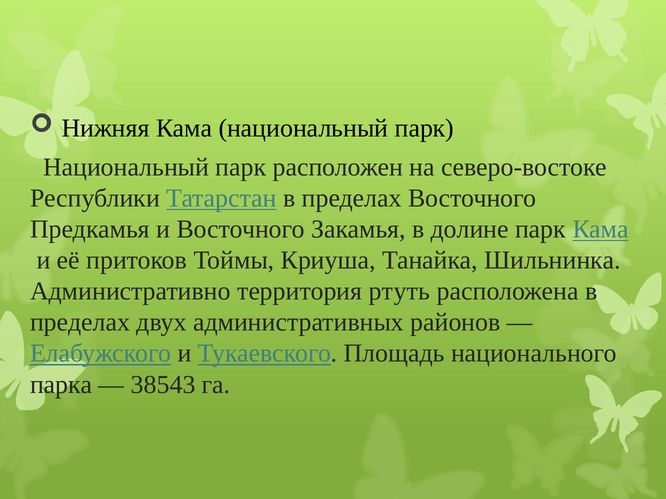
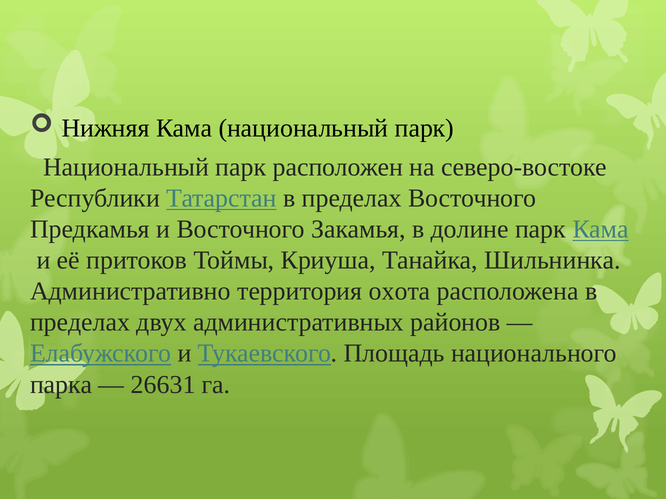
ртуть: ртуть -> охота (400, 292)
38543: 38543 -> 26631 (163, 385)
